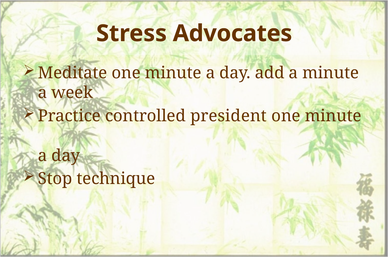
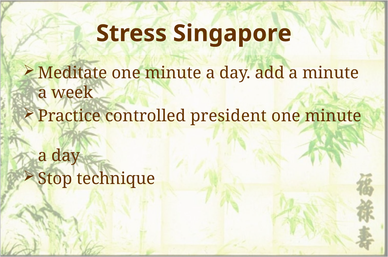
Advocates: Advocates -> Singapore (232, 33)
